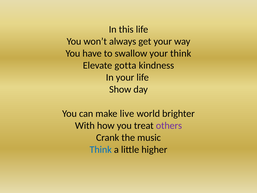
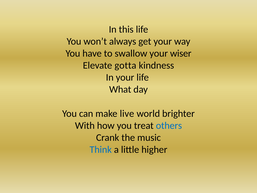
your think: think -> wiser (181, 53)
Show: Show -> What (120, 89)
others colour: purple -> blue (169, 125)
